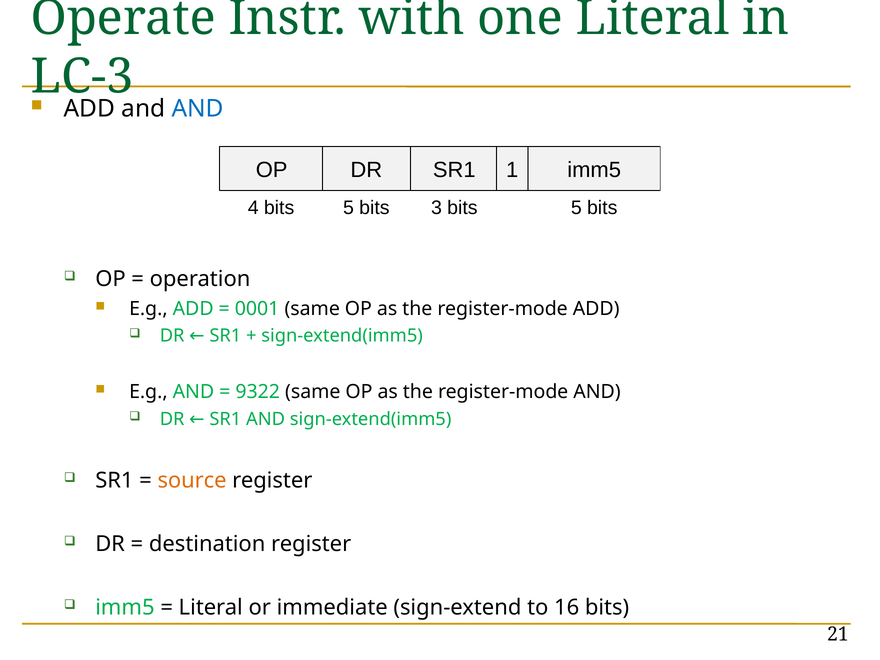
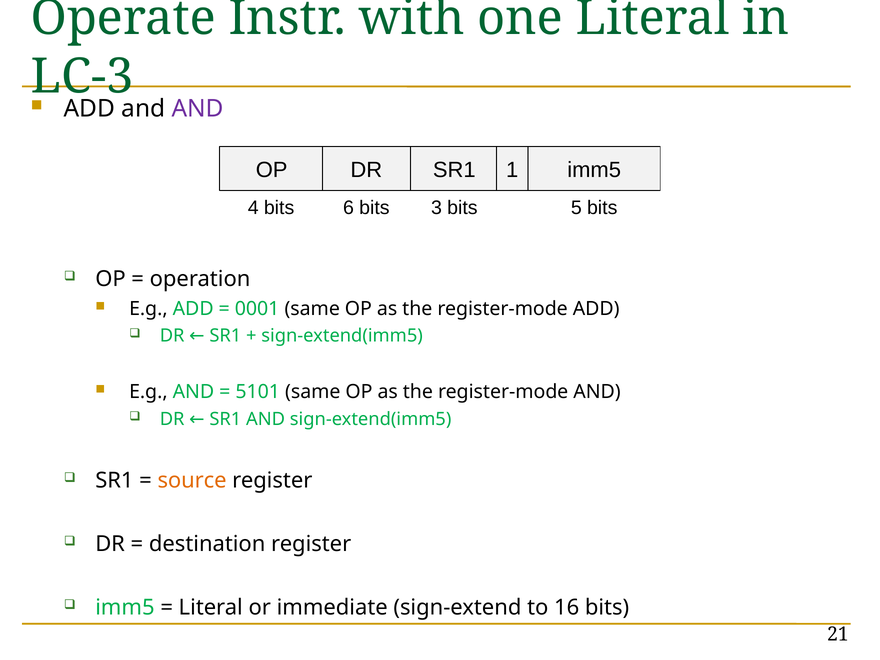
AND colour: blue -> purple (198, 109)
4 bits 5: 5 -> 6 (348, 208)
9322: 9322 -> 5101 (258, 392)
